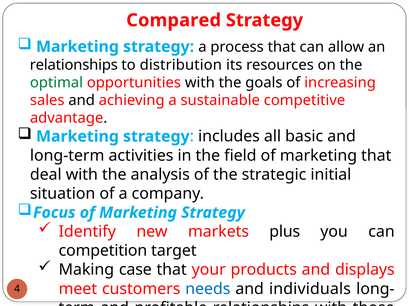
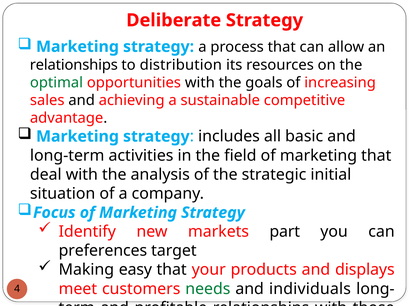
Compared: Compared -> Deliberate (174, 20)
plus: plus -> part (285, 232)
competition: competition -> preferences (103, 251)
case: case -> easy (135, 270)
needs colour: blue -> green (208, 290)
